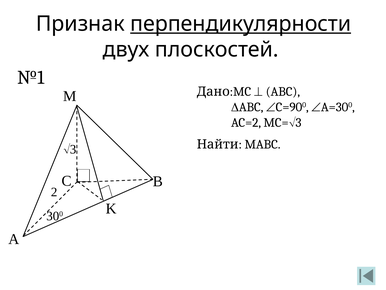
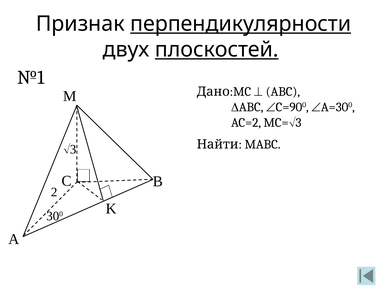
плоскостей underline: none -> present (217, 49)
